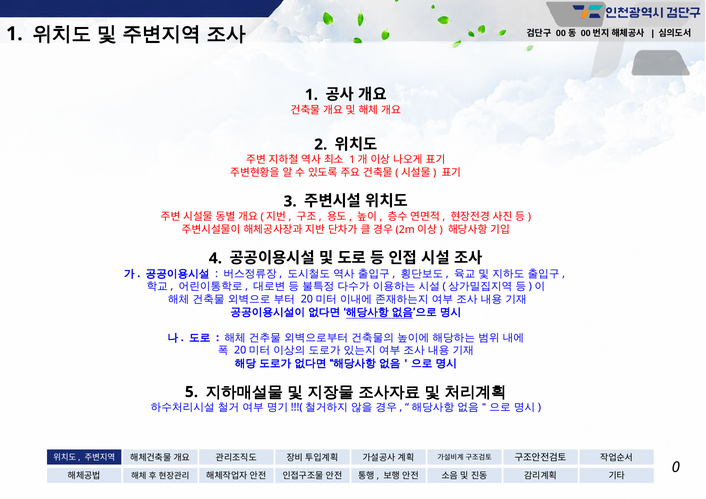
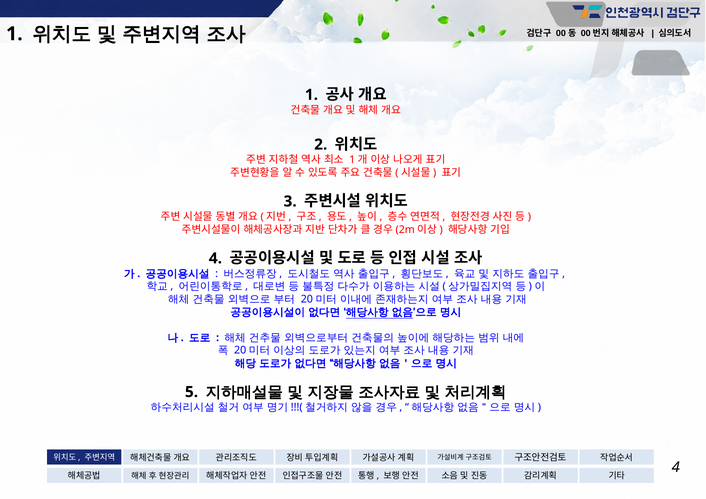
0: 0 -> 4 (676, 467)
